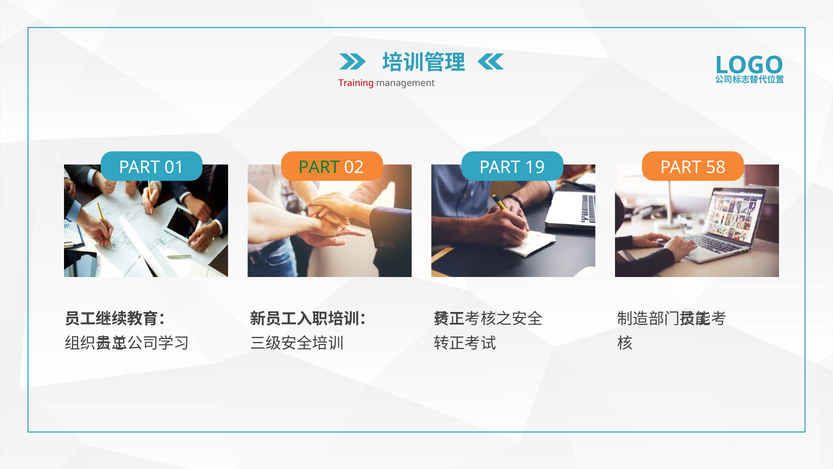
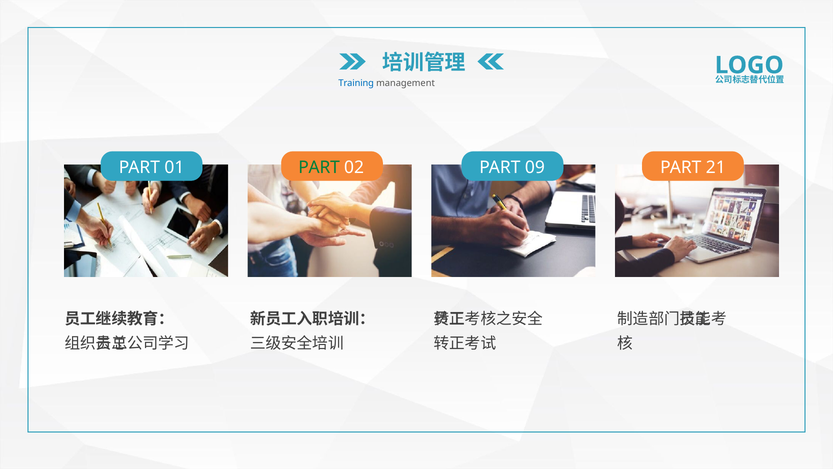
Training colour: red -> blue (356, 83)
19: 19 -> 09 (535, 167)
58: 58 -> 21 (716, 167)
